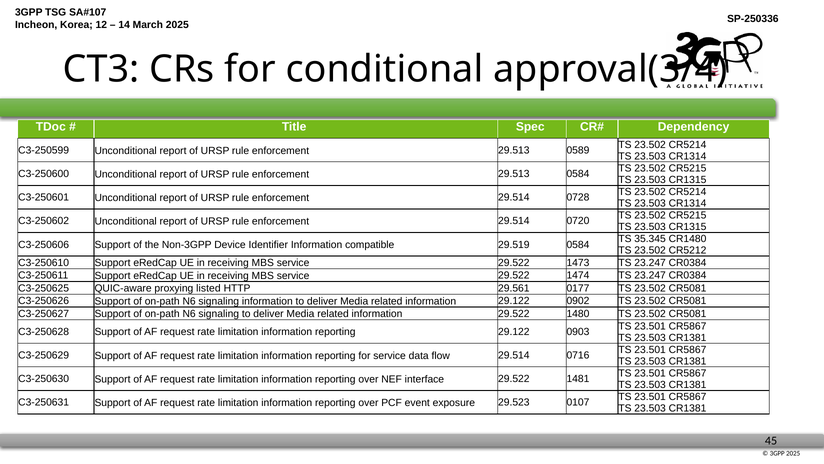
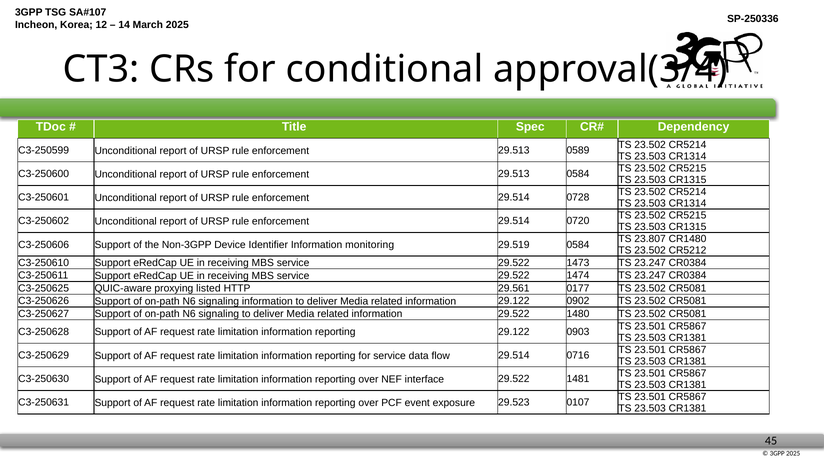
35.345: 35.345 -> 23.807 (650, 239)
compatible: compatible -> monitoring (370, 244)
